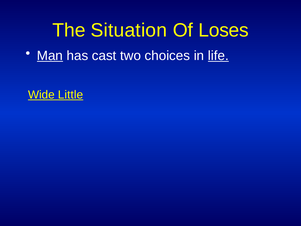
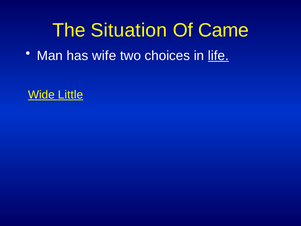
Loses: Loses -> Came (224, 30)
Man underline: present -> none (50, 56)
cast: cast -> wife (104, 56)
